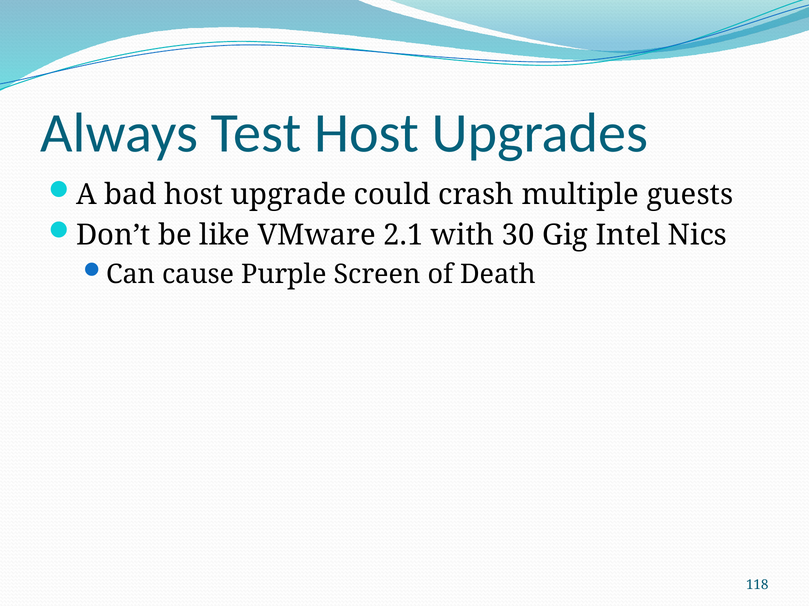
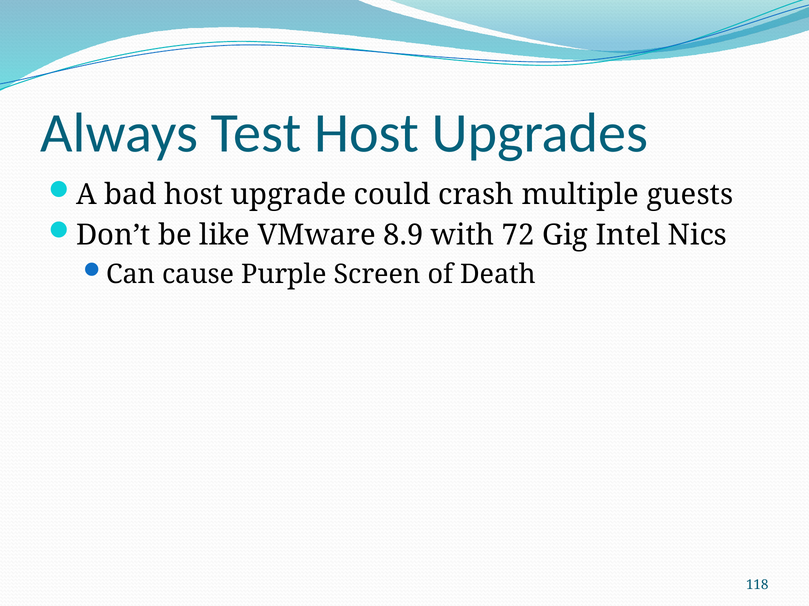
2.1: 2.1 -> 8.9 (403, 236)
30: 30 -> 72 (518, 236)
